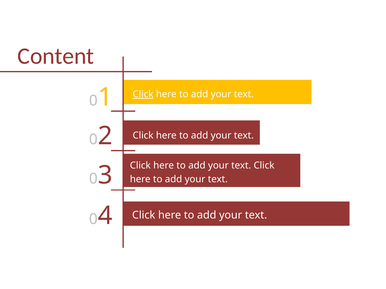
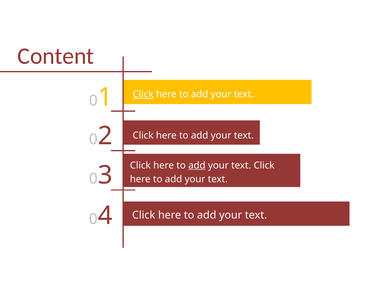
add underline: none -> present (197, 166)
